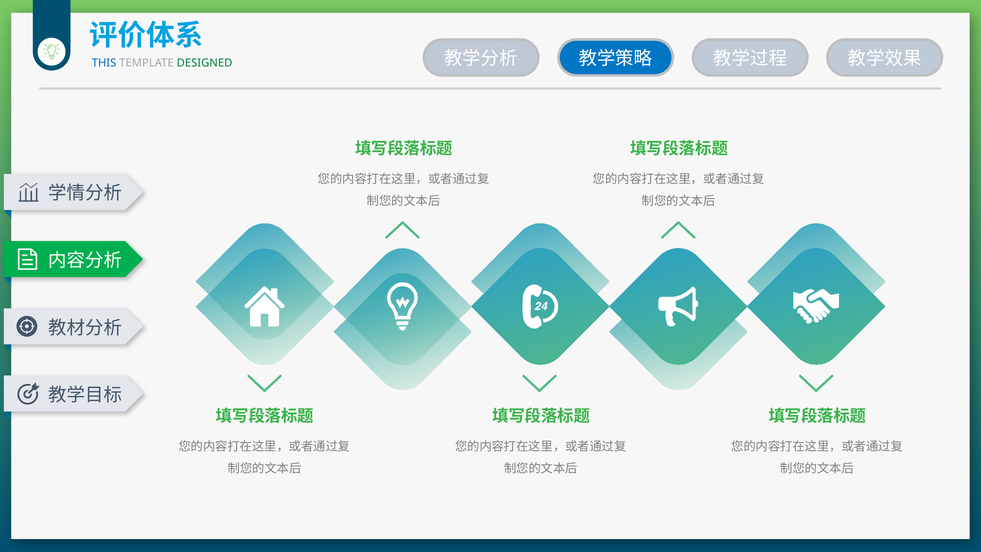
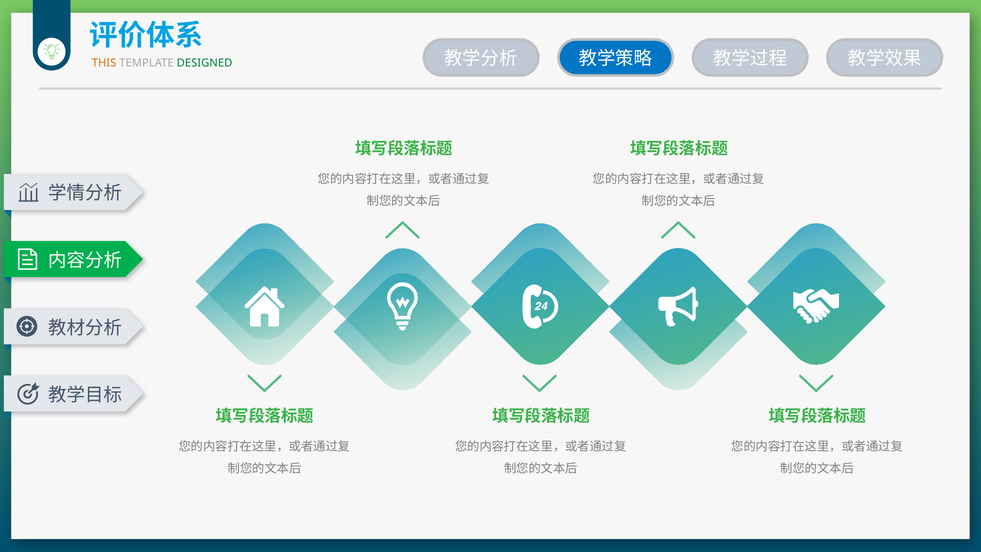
THIS colour: blue -> orange (104, 63)
